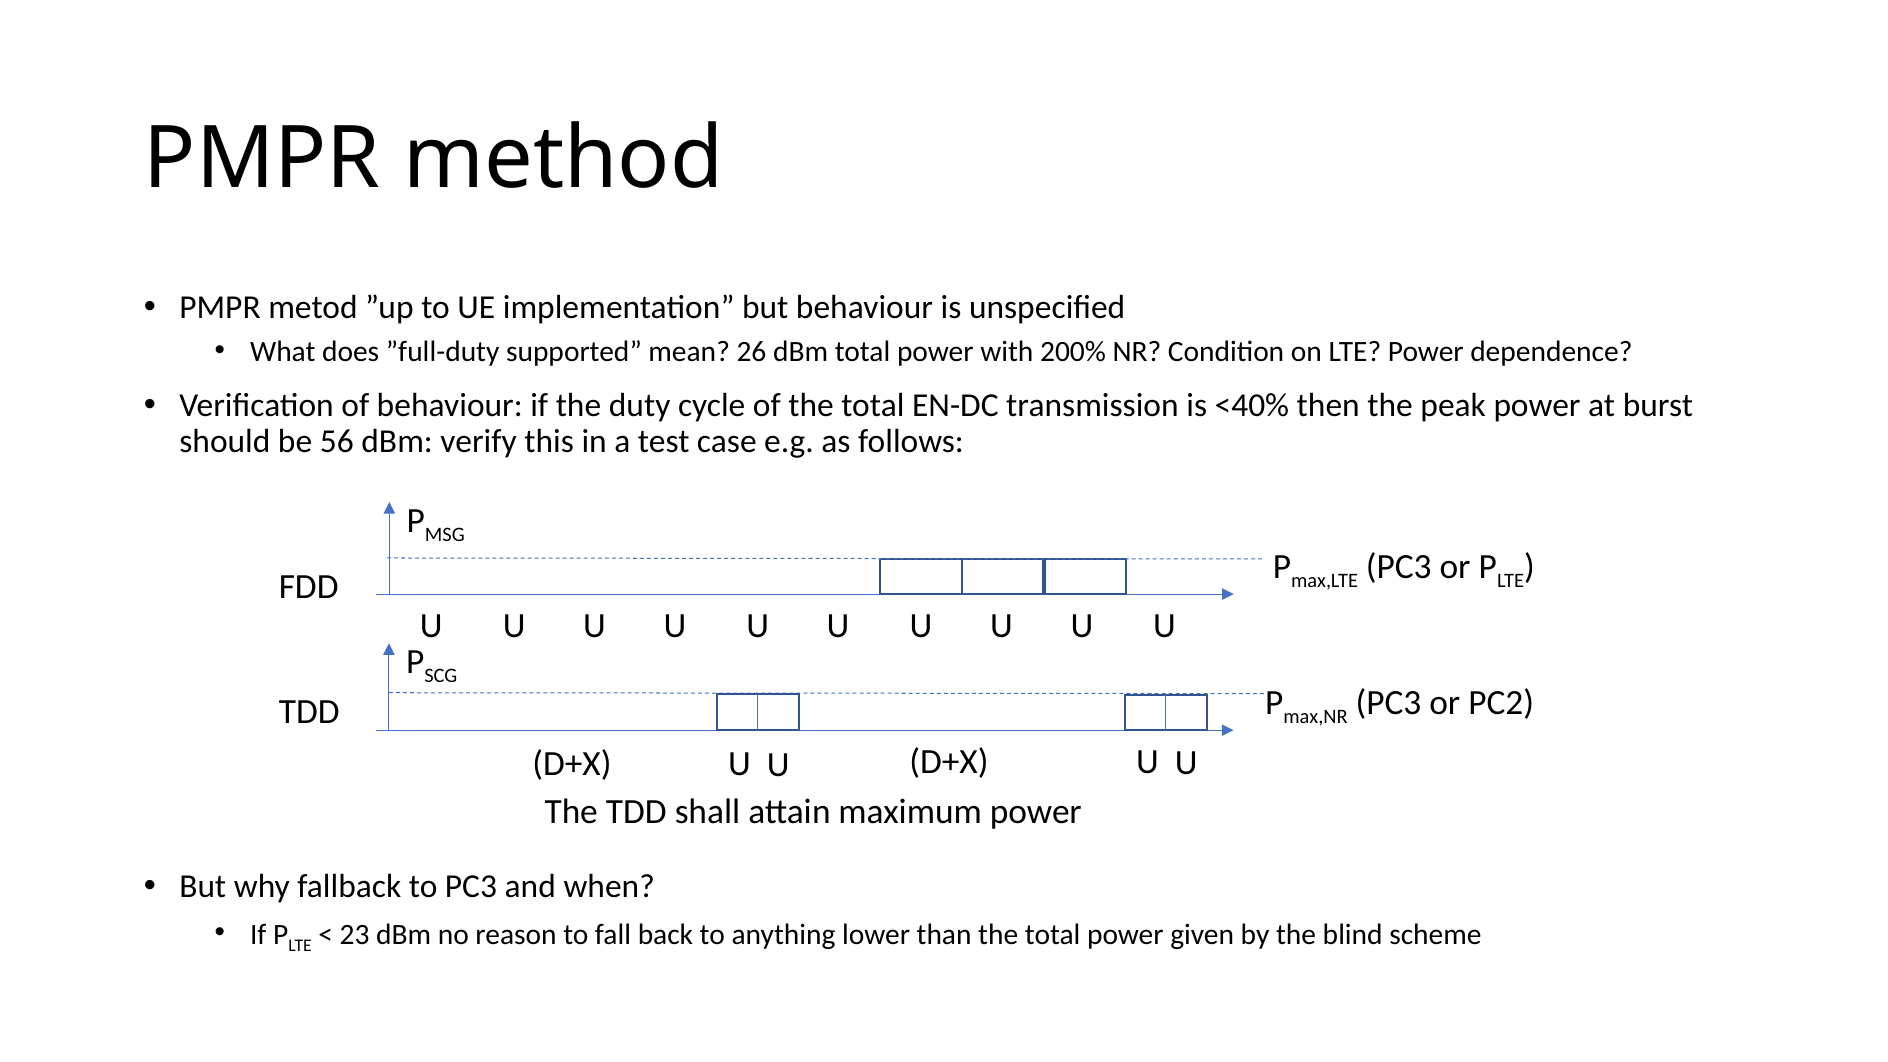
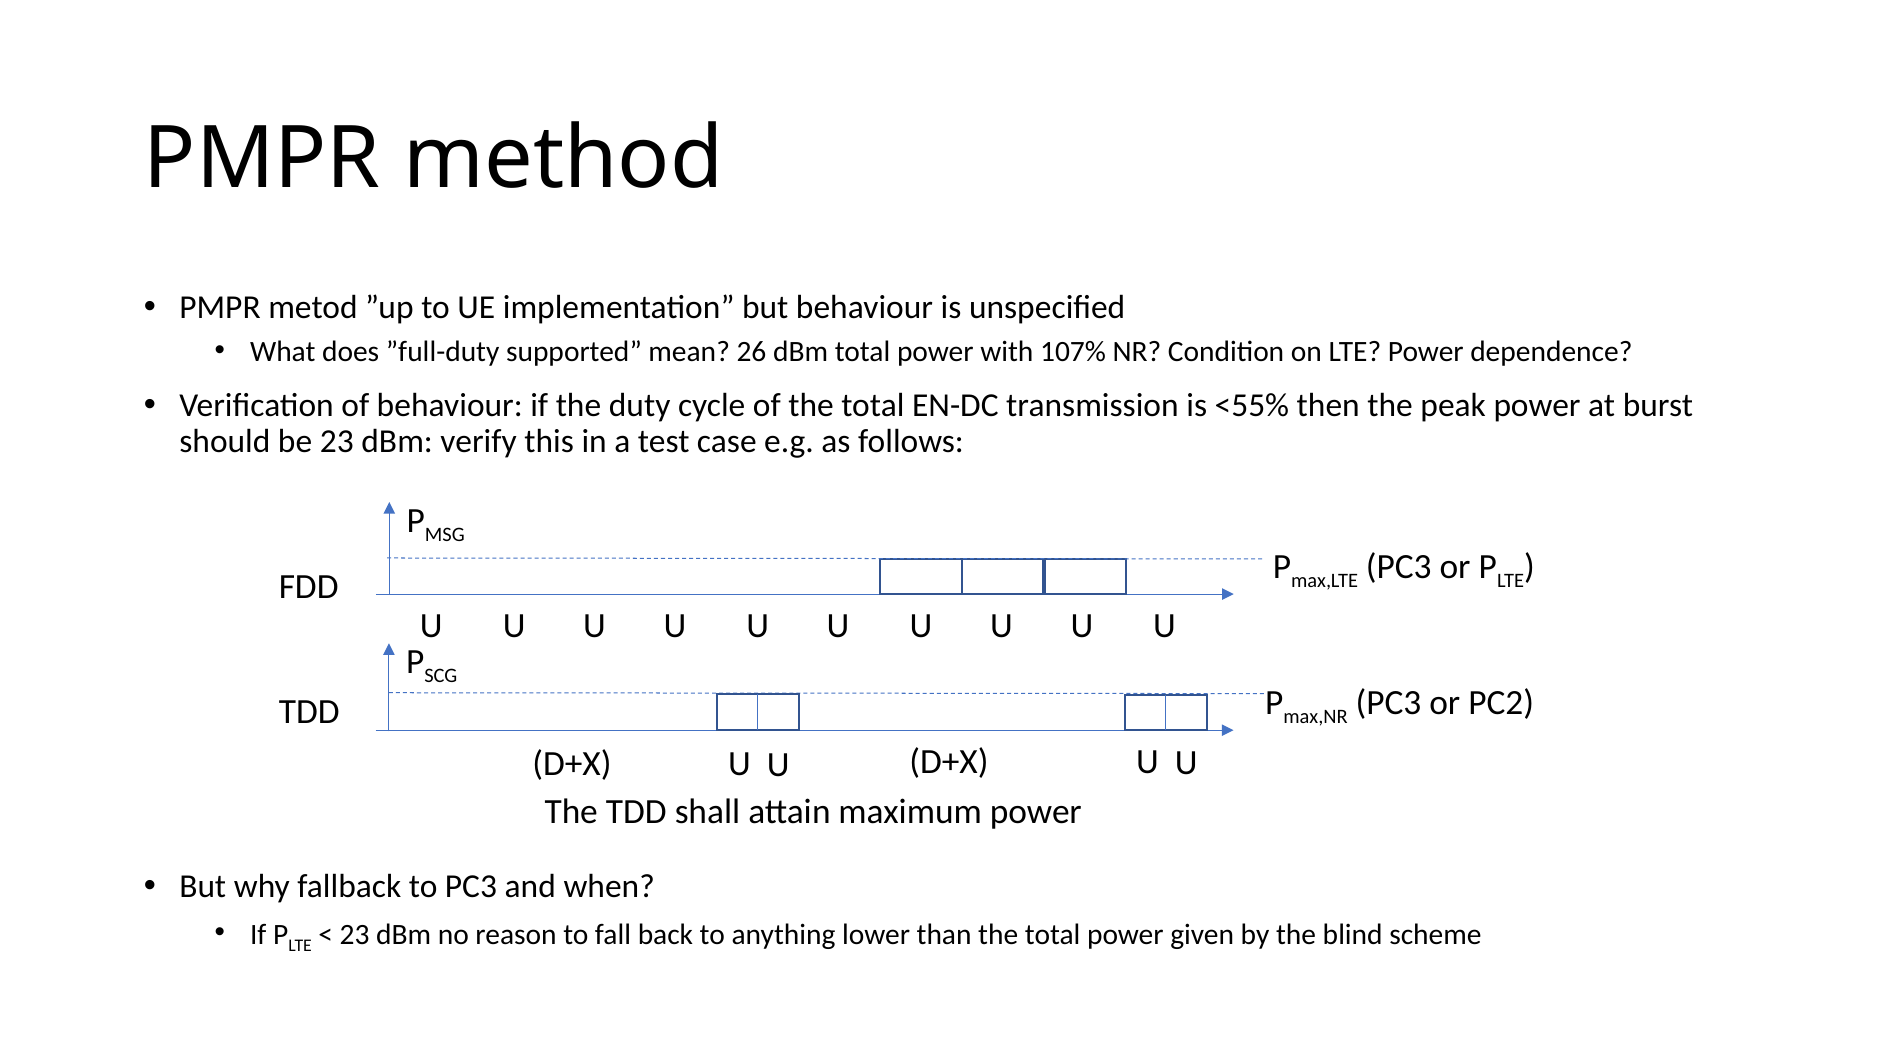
200%: 200% -> 107% (1073, 351)
<40%: <40% -> <55% (1252, 405)
be 56: 56 -> 23 (337, 441)
